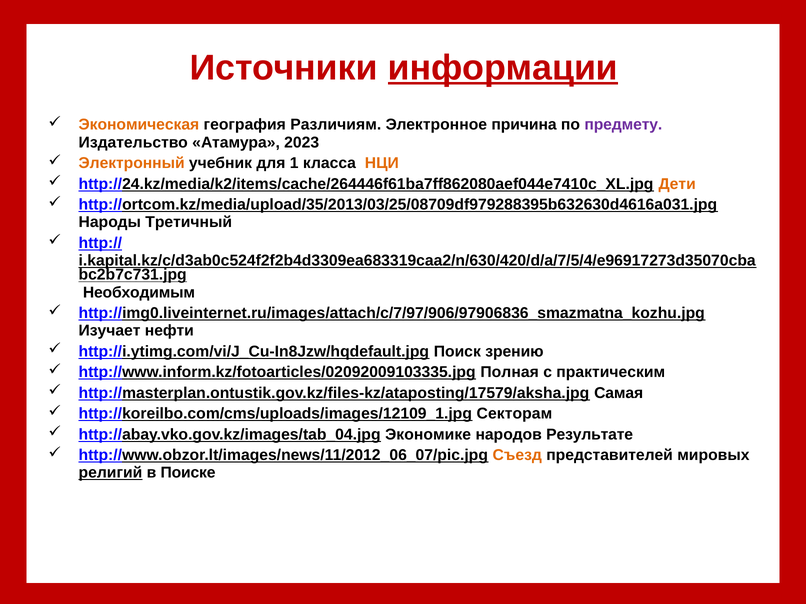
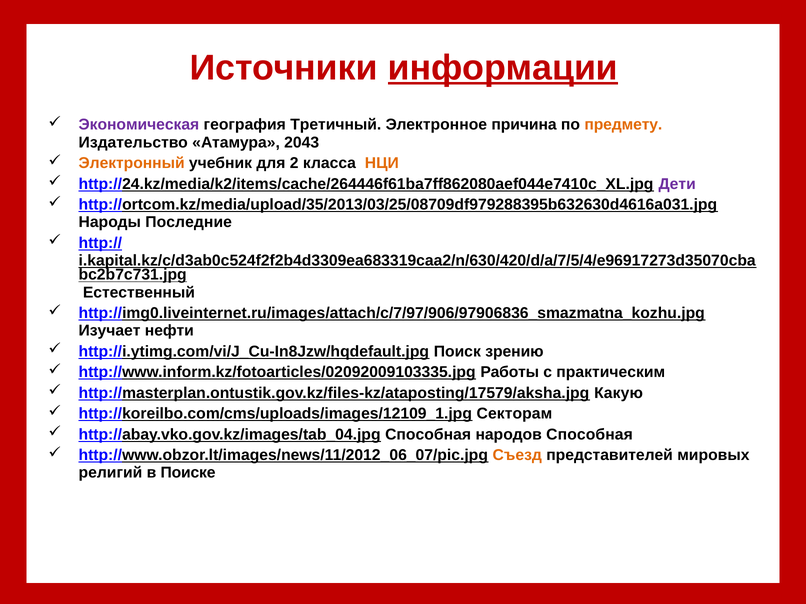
Экономическая colour: orange -> purple (139, 125)
Различиям: Различиям -> Третичный (336, 125)
предмету colour: purple -> orange (623, 125)
2023: 2023 -> 2043 (302, 143)
1: 1 -> 2 (294, 163)
Дети colour: orange -> purple (677, 184)
Третичный: Третичный -> Последние (189, 222)
Необходимым: Необходимым -> Естественный (139, 293)
Полная: Полная -> Работы (510, 373)
Самая: Самая -> Какую (619, 393)
http://abay.vko.gov.kz/images/tab_04.jpg Экономике: Экономике -> Способная (428, 435)
народов Результате: Результате -> Способная (590, 435)
религий underline: present -> none (110, 473)
